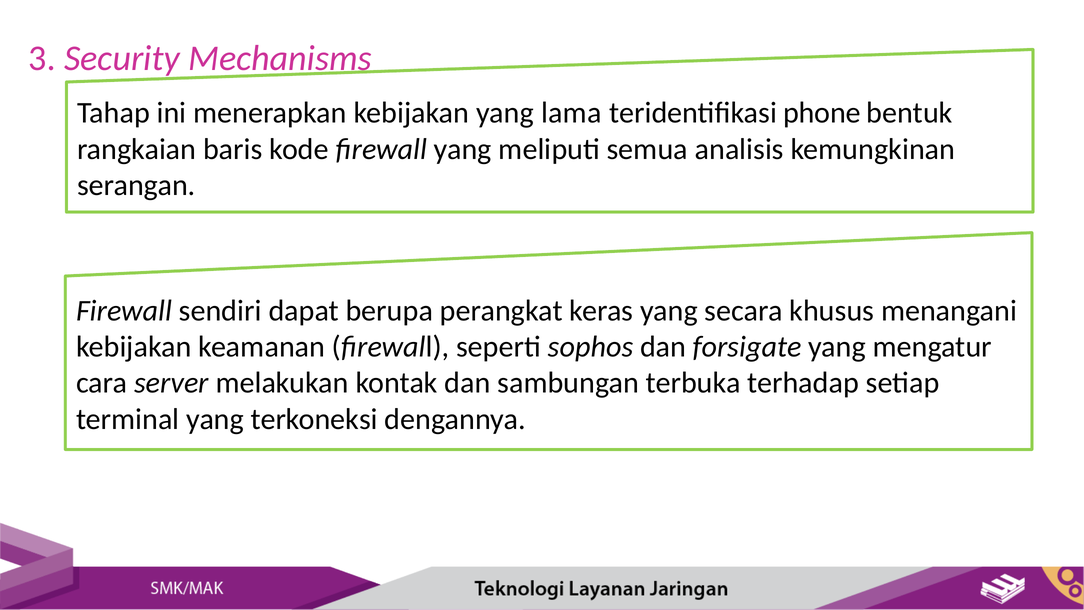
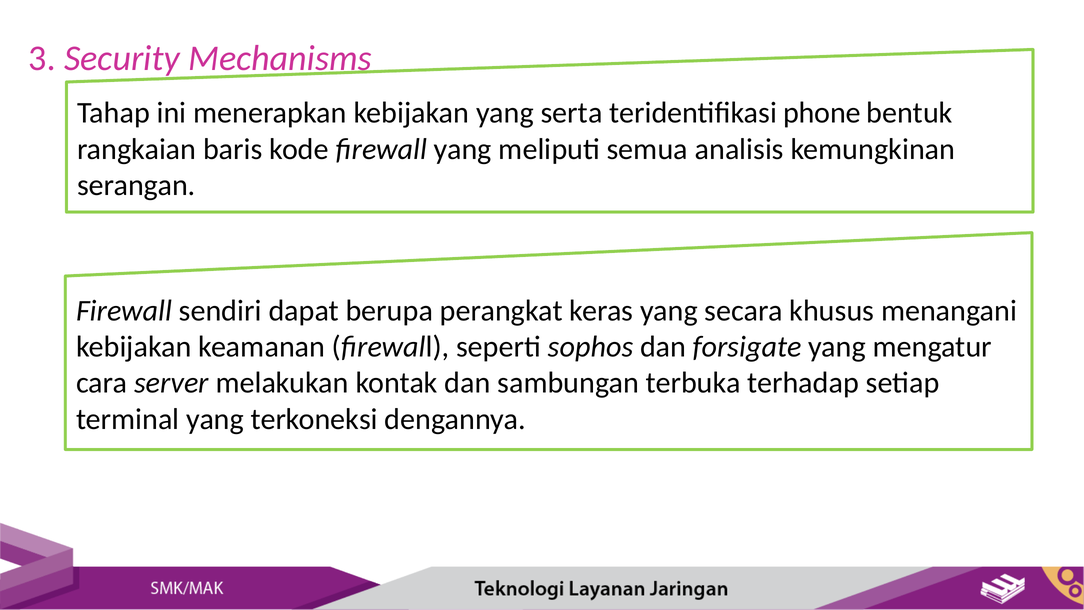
lama: lama -> serta (572, 113)
